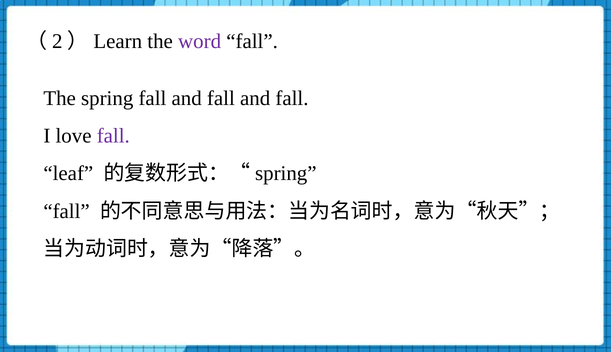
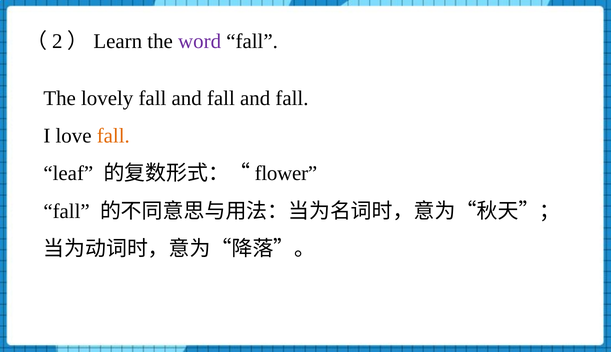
The spring: spring -> lovely (107, 98)
fall colour: purple -> orange (113, 136)
spring: spring -> flower (286, 173)
